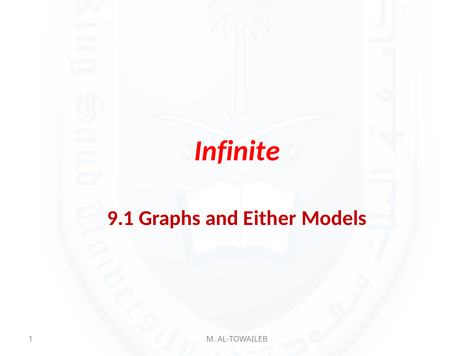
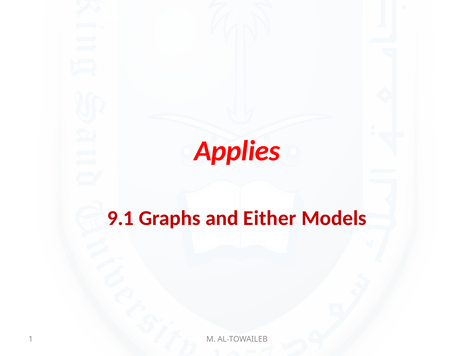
Infinite: Infinite -> Applies (237, 151)
